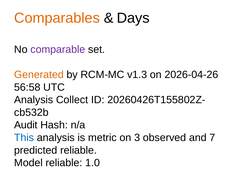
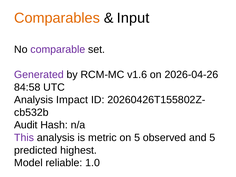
Days: Days -> Input (133, 18)
Generated colour: orange -> purple (39, 75)
v1.3: v1.3 -> v1.6 (137, 75)
56:58: 56:58 -> 84:58 (27, 87)
Collect: Collect -> Impact (72, 100)
This colour: blue -> purple (24, 138)
on 3: 3 -> 5 (137, 138)
and 7: 7 -> 5 (212, 138)
predicted reliable: reliable -> highest (79, 150)
